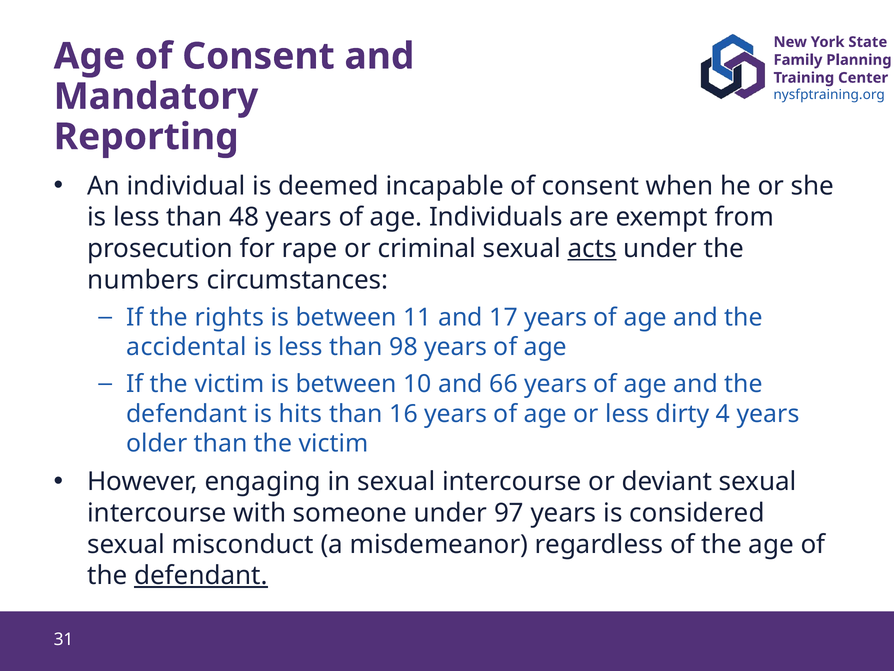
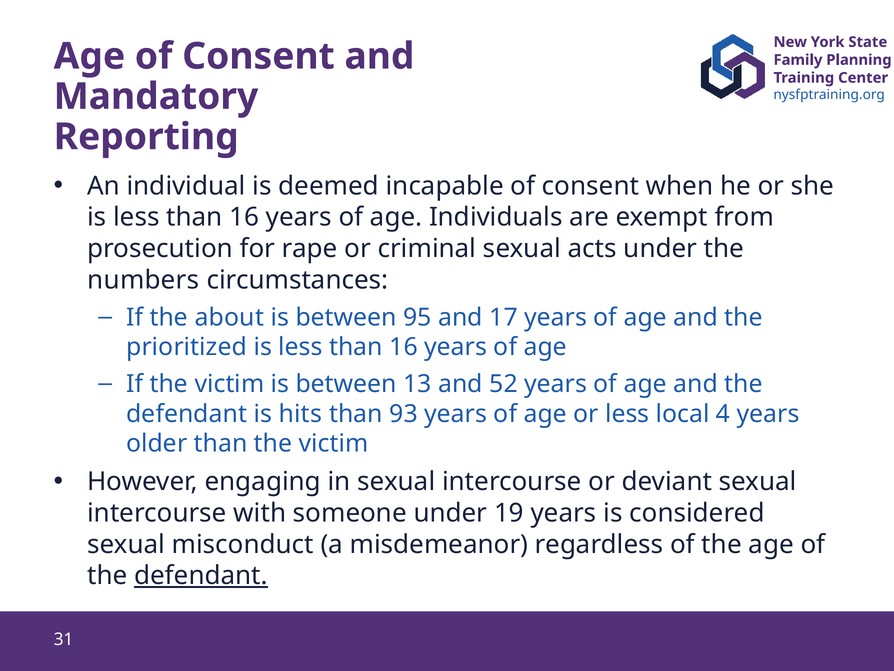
48: 48 -> 16 (244, 217)
acts underline: present -> none (592, 248)
rights: rights -> about (229, 317)
11: 11 -> 95 (417, 317)
accidental: accidental -> prioritized (187, 347)
98: 98 -> 16 (404, 347)
10: 10 -> 13 (417, 384)
66: 66 -> 52 (504, 384)
16: 16 -> 93 (404, 414)
dirty: dirty -> local (683, 414)
97: 97 -> 19 (509, 513)
